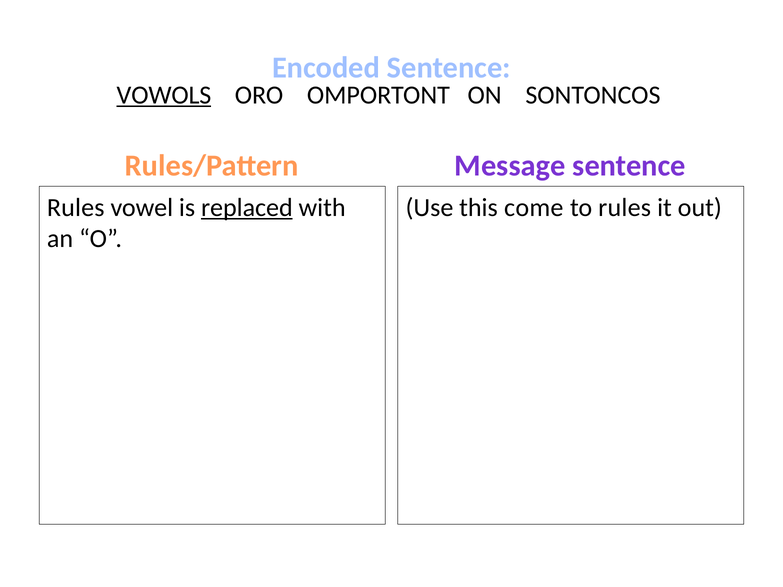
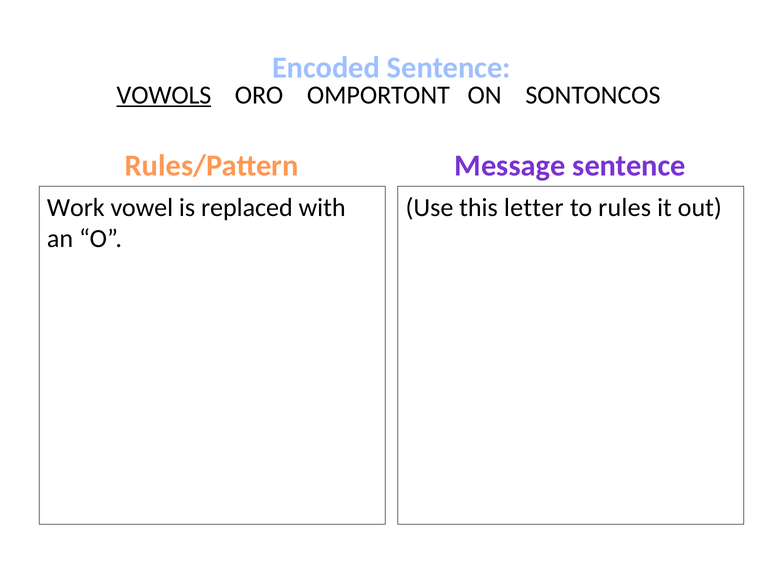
Rules: Rules -> Work (76, 208)
replaced underline: present -> none (247, 208)
come: come -> letter (534, 208)
